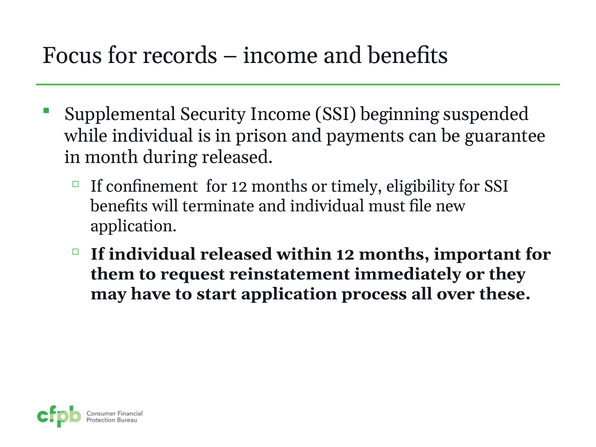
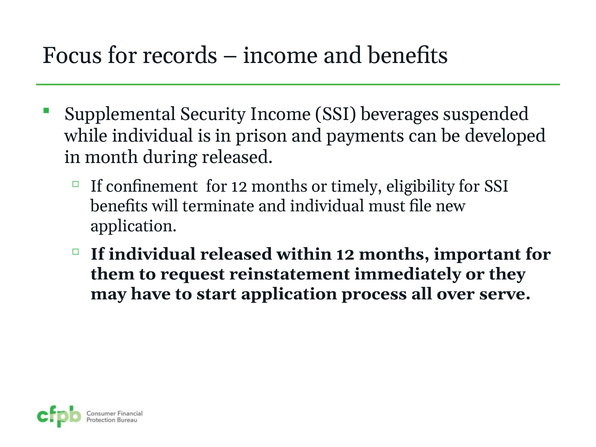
beginning: beginning -> beverages (400, 114)
guarantee: guarantee -> developed (505, 136)
these: these -> serve (505, 294)
